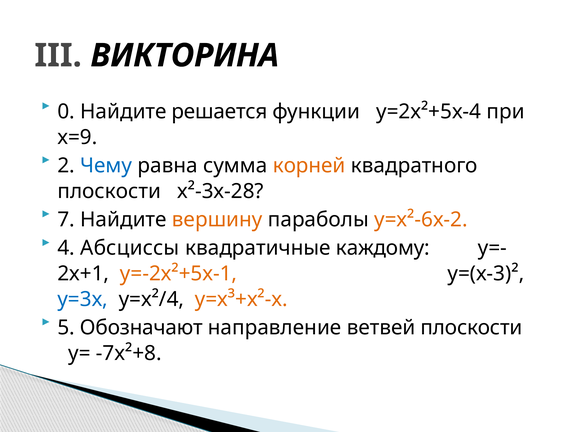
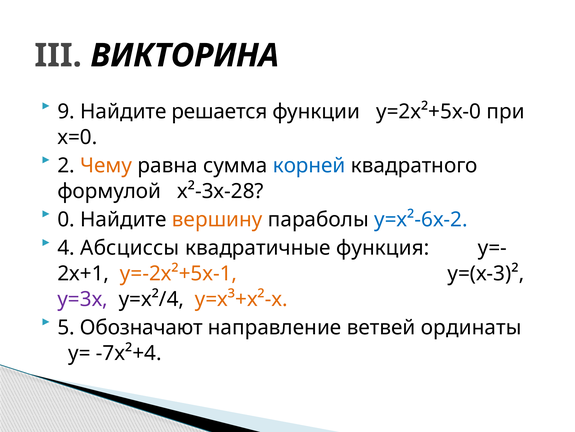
0: 0 -> 9 (66, 111)
у=2х²+5х-4: у=2х²+5х-4 -> у=2х²+5х-0 (429, 111)
х=9: х=9 -> х=0 (77, 137)
Чему colour: blue -> orange (106, 165)
корней colour: orange -> blue (309, 165)
плоскости: плоскости -> формулой (109, 191)
7: 7 -> 0 (66, 219)
у=х²-6х-2 colour: orange -> blue (421, 219)
каждому: каждому -> функция (383, 248)
у=3х colour: blue -> purple (83, 299)
ветвей плоскости: плоскости -> ординаты (471, 327)
-7х²+8: -7х²+8 -> -7х²+4 (129, 353)
